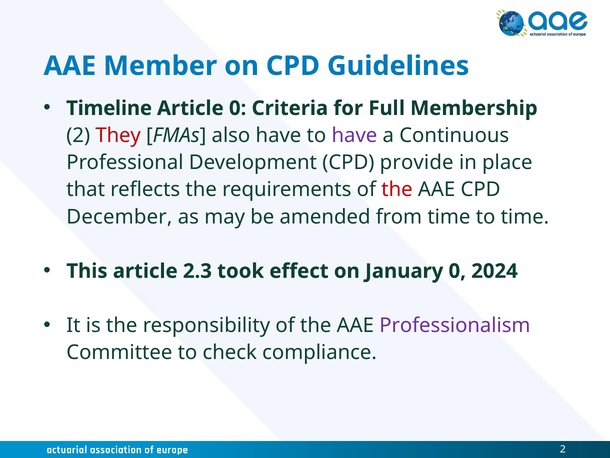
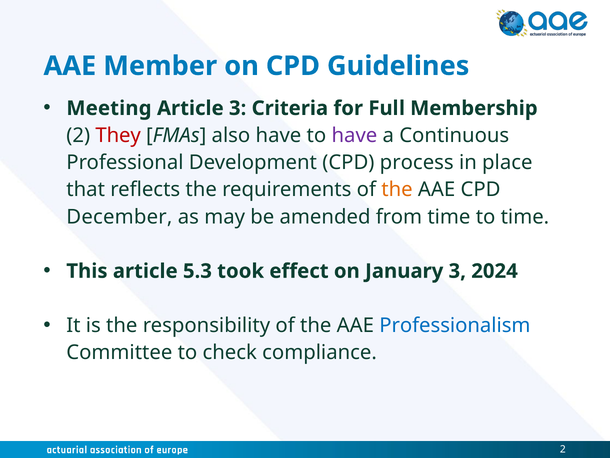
Timeline: Timeline -> Meeting (109, 108)
Article 0: 0 -> 3 (238, 108)
provide: provide -> process (417, 162)
the colour: red -> orange (397, 189)
2.3: 2.3 -> 5.3 (197, 271)
January 0: 0 -> 3 (457, 271)
Professionalism colour: purple -> blue (455, 325)
